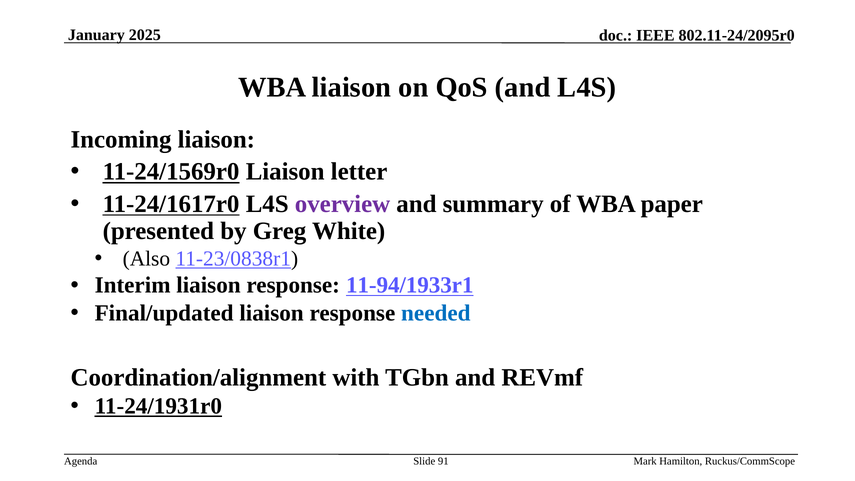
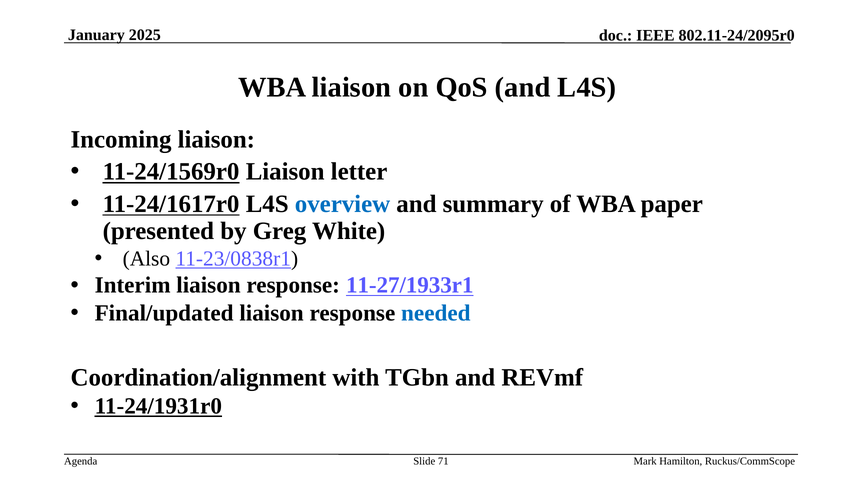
overview colour: purple -> blue (342, 204)
11-94/1933r1: 11-94/1933r1 -> 11-27/1933r1 (410, 285)
91: 91 -> 71 (443, 461)
